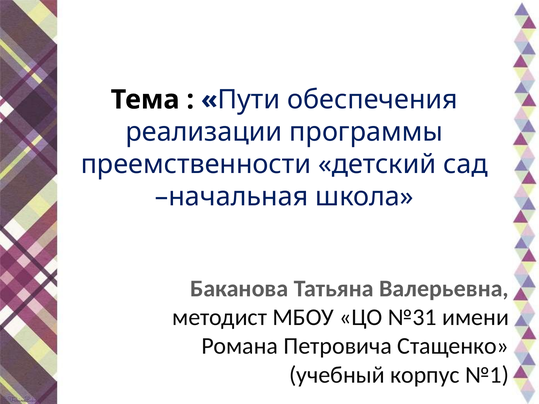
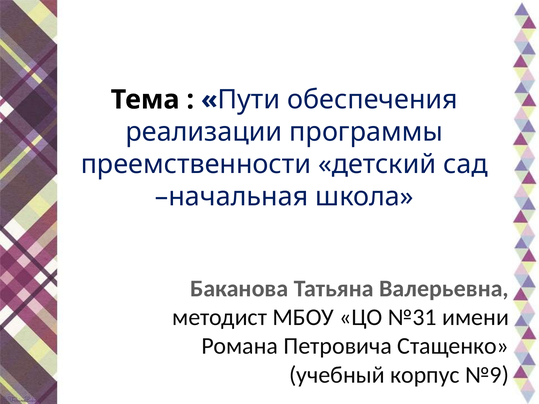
№1: №1 -> №9 (487, 375)
